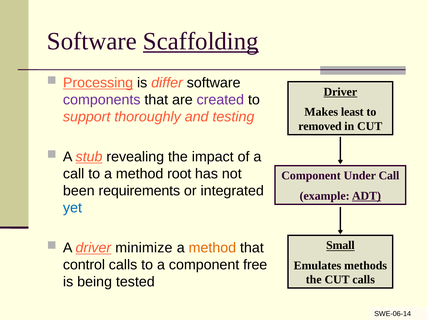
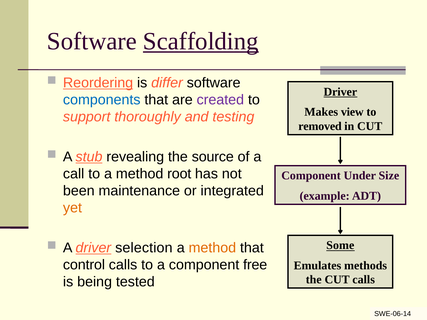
Processing: Processing -> Reordering (98, 83)
components colour: purple -> blue (102, 100)
least: least -> view (352, 112)
impact: impact -> source (213, 157)
Under Call: Call -> Size (389, 176)
requirements: requirements -> maintenance (139, 191)
ADT underline: present -> none (367, 196)
yet colour: blue -> orange (72, 208)
Small: Small -> Some (340, 246)
minimize: minimize -> selection (144, 248)
